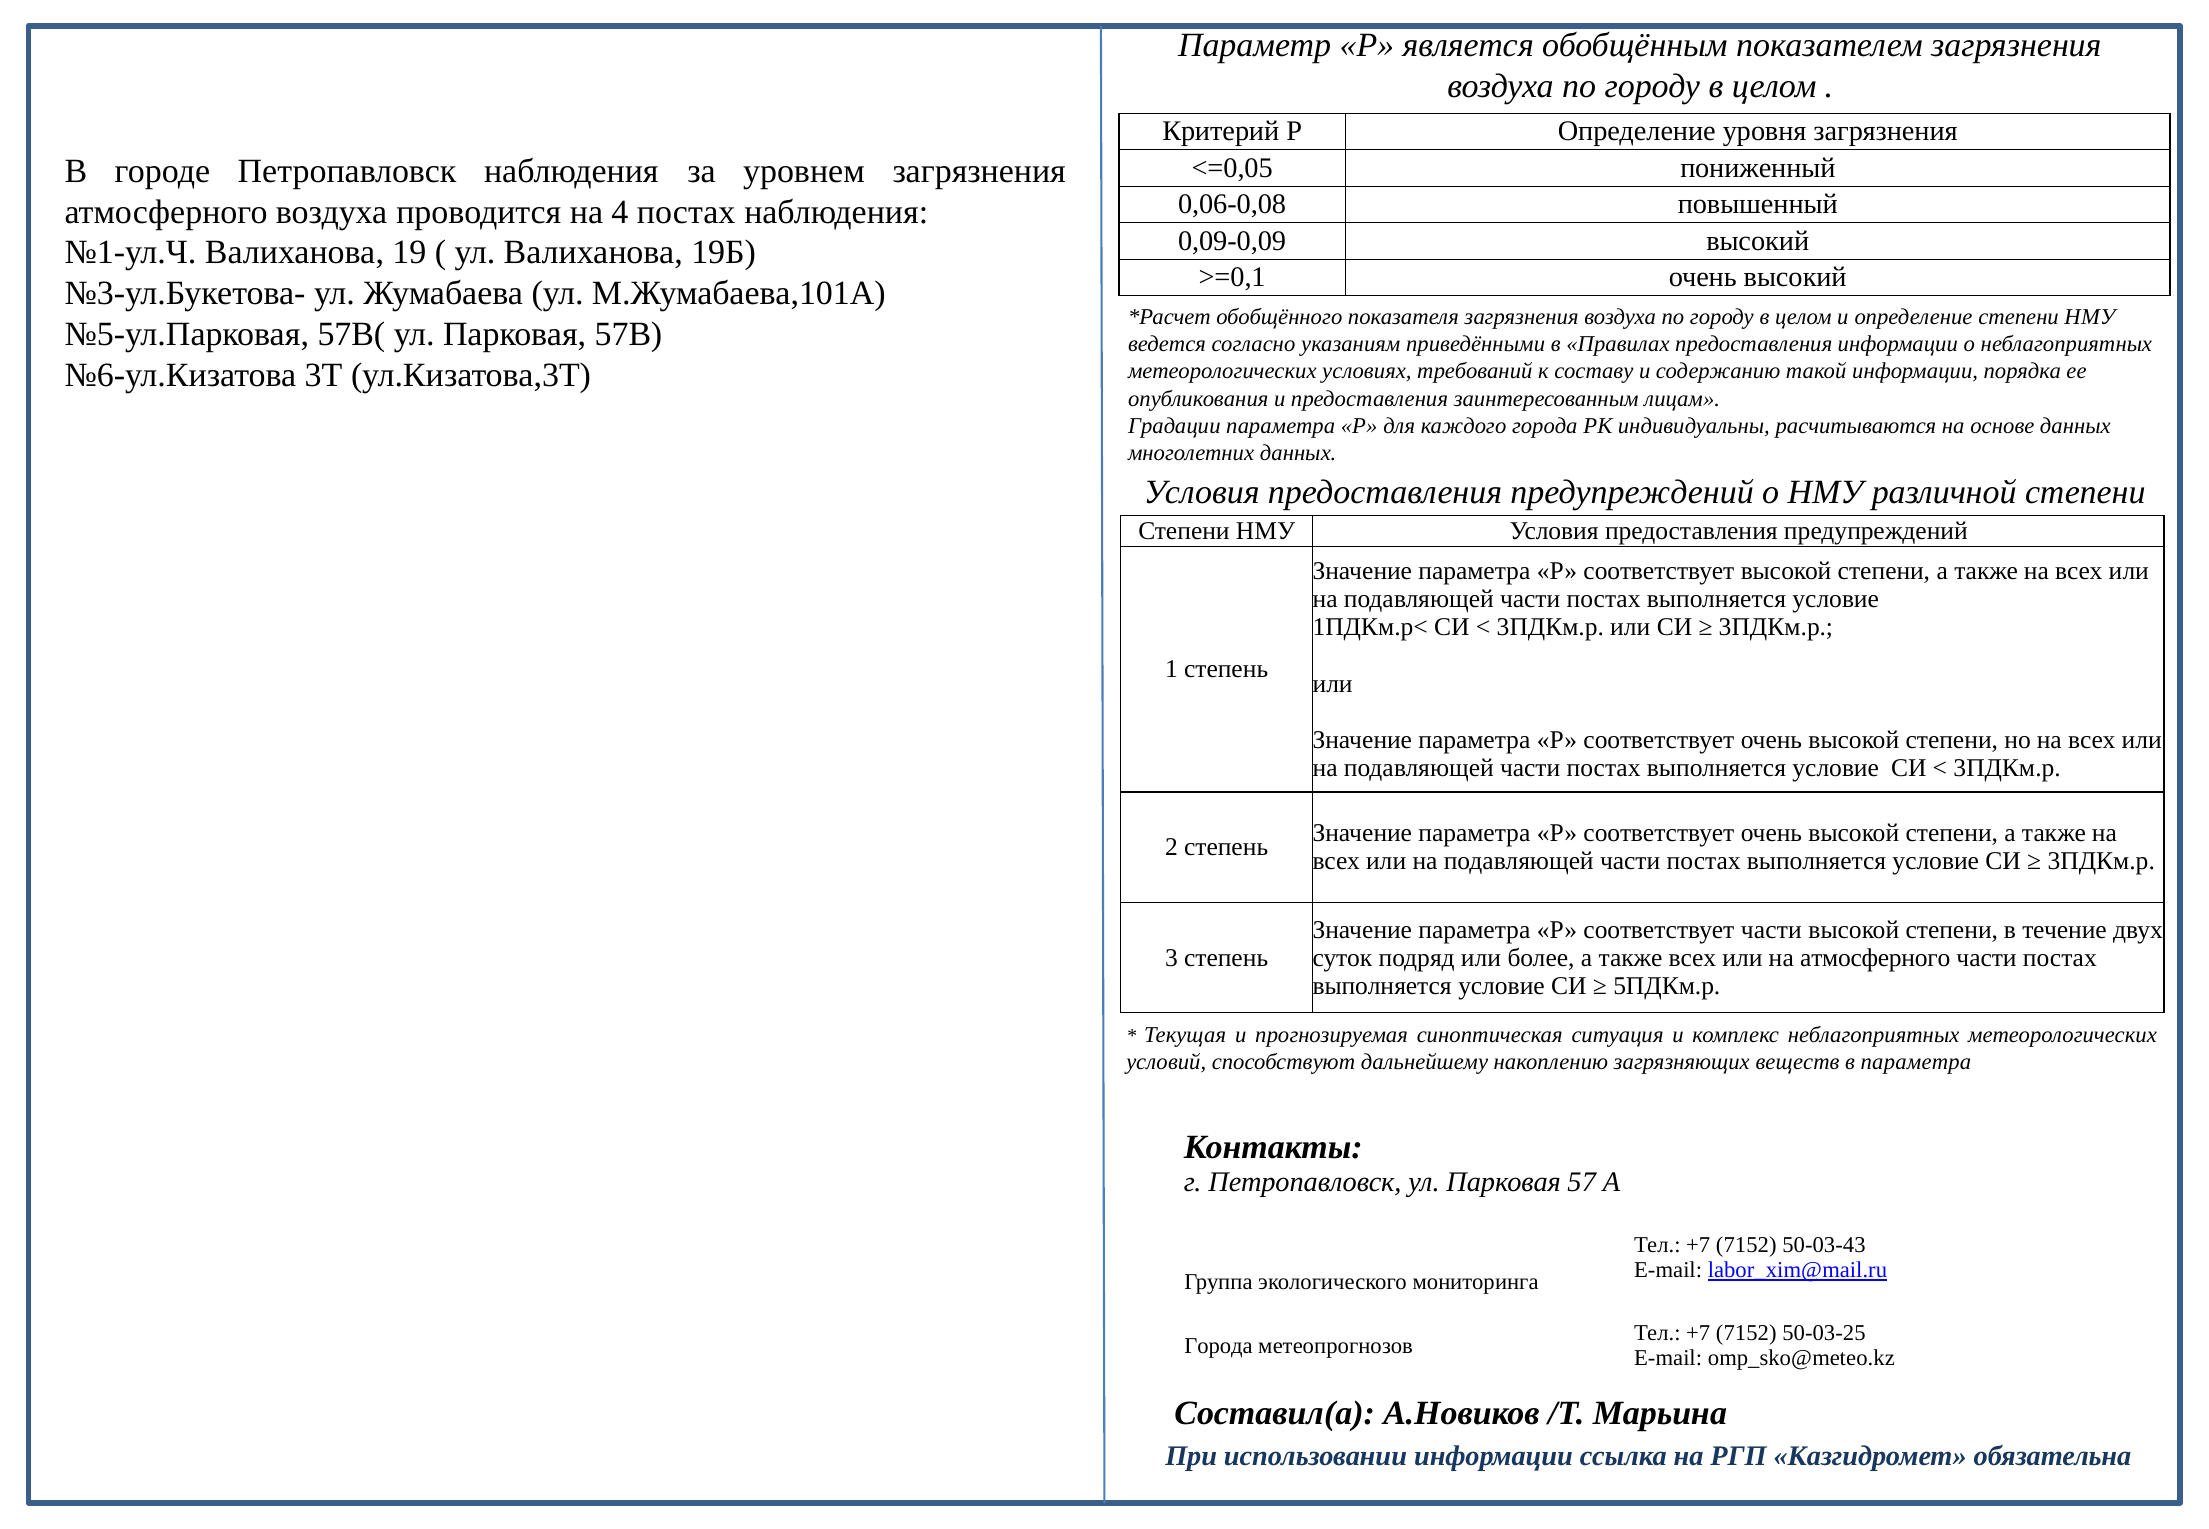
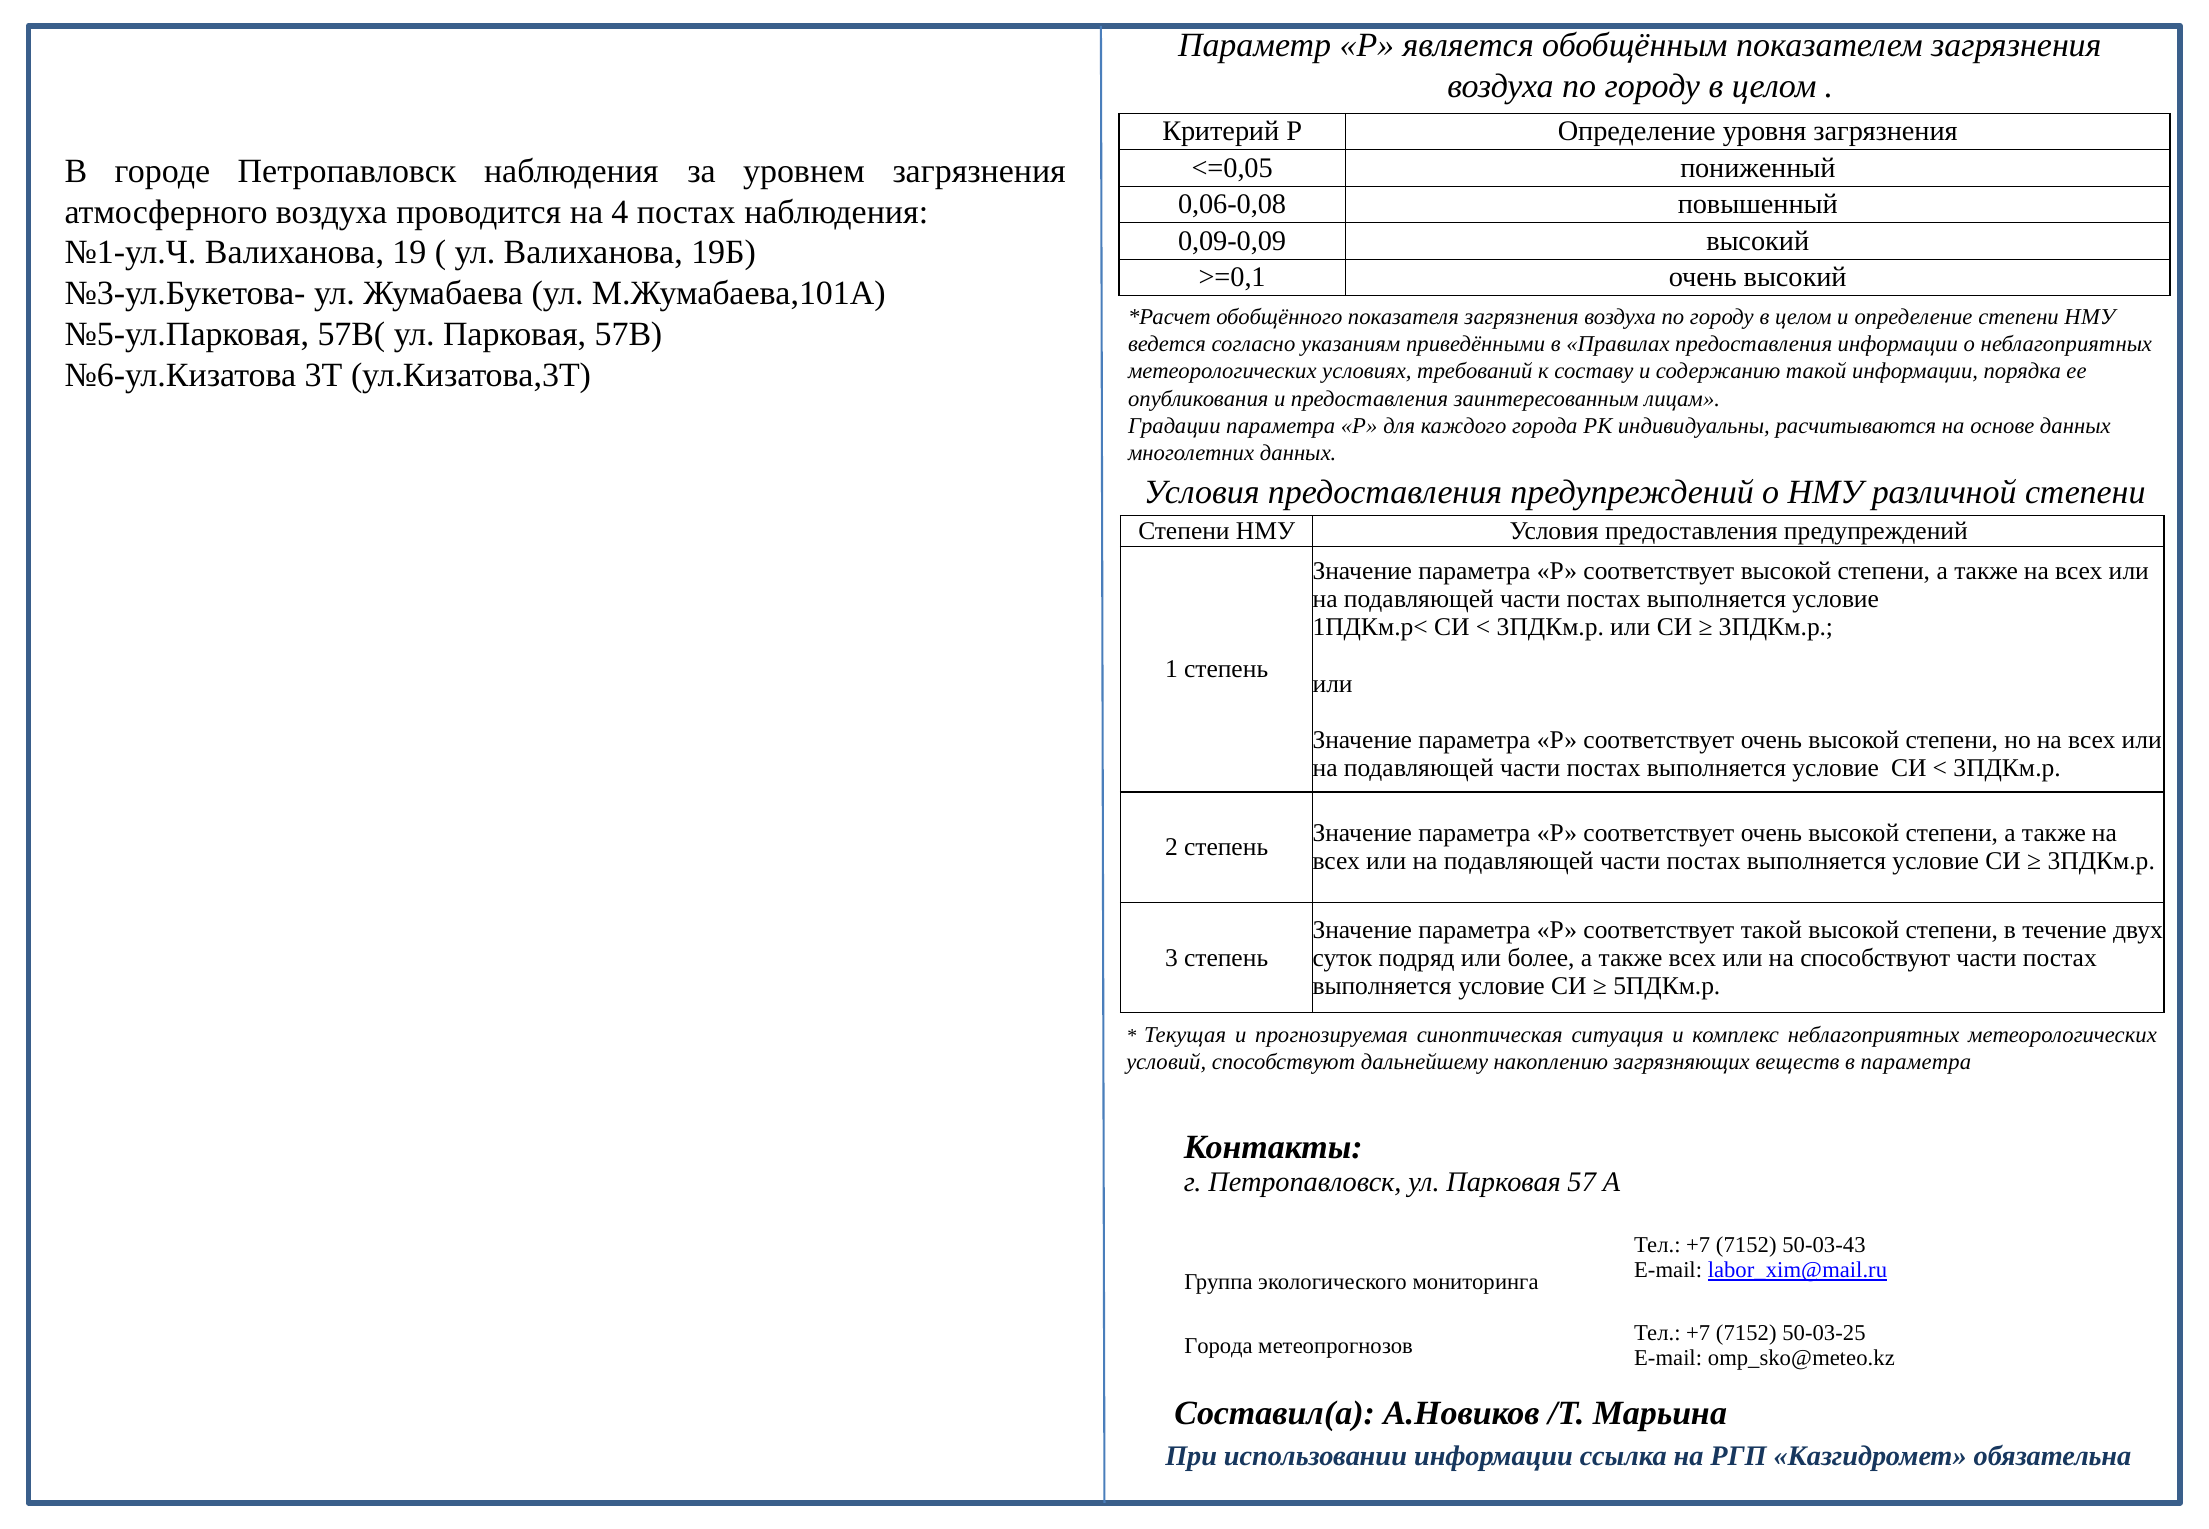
соответствует части: части -> такой (1771, 930)
на атмосферного: атмосферного -> способствуют (1875, 958)
